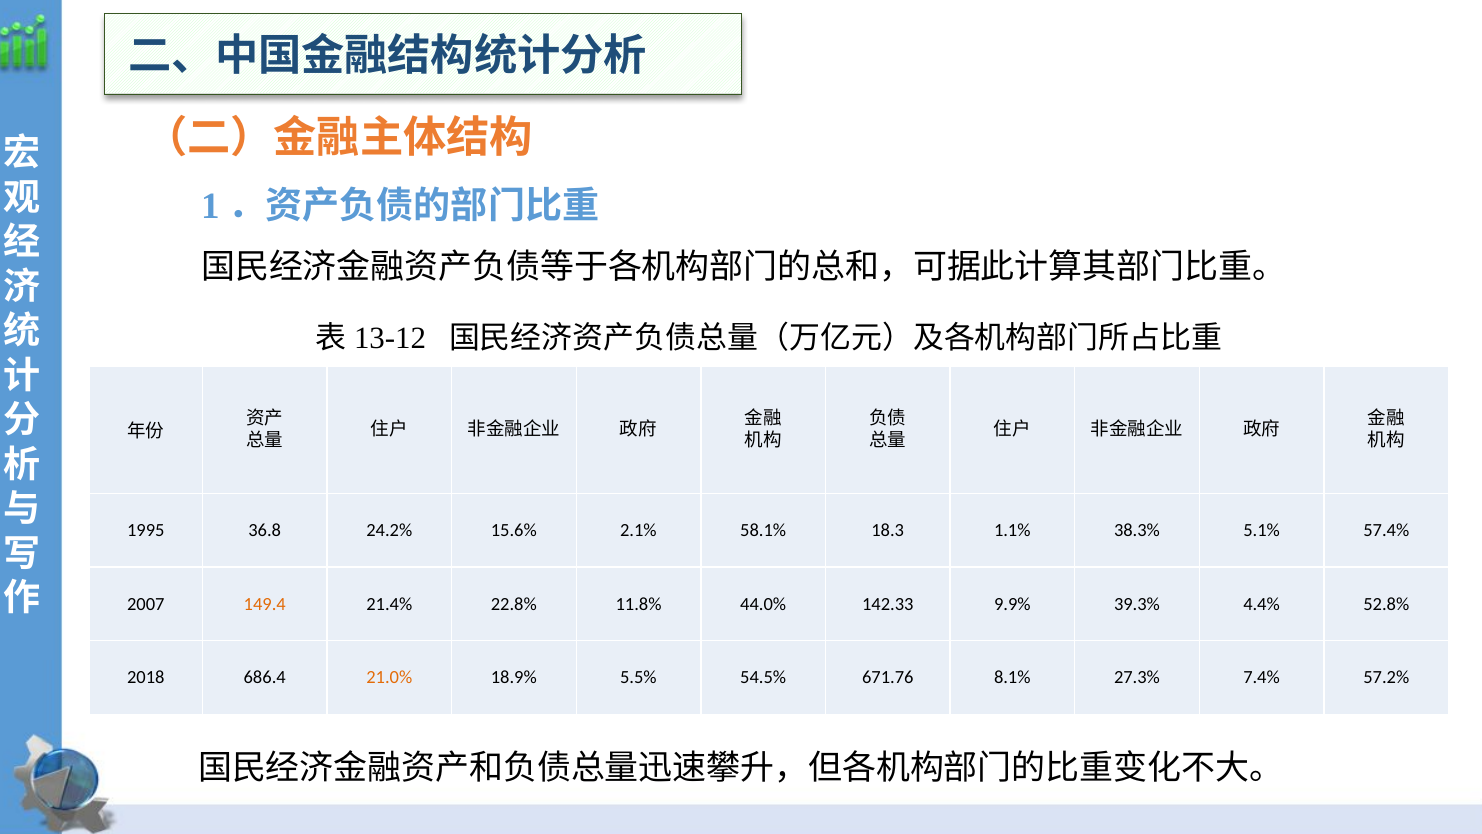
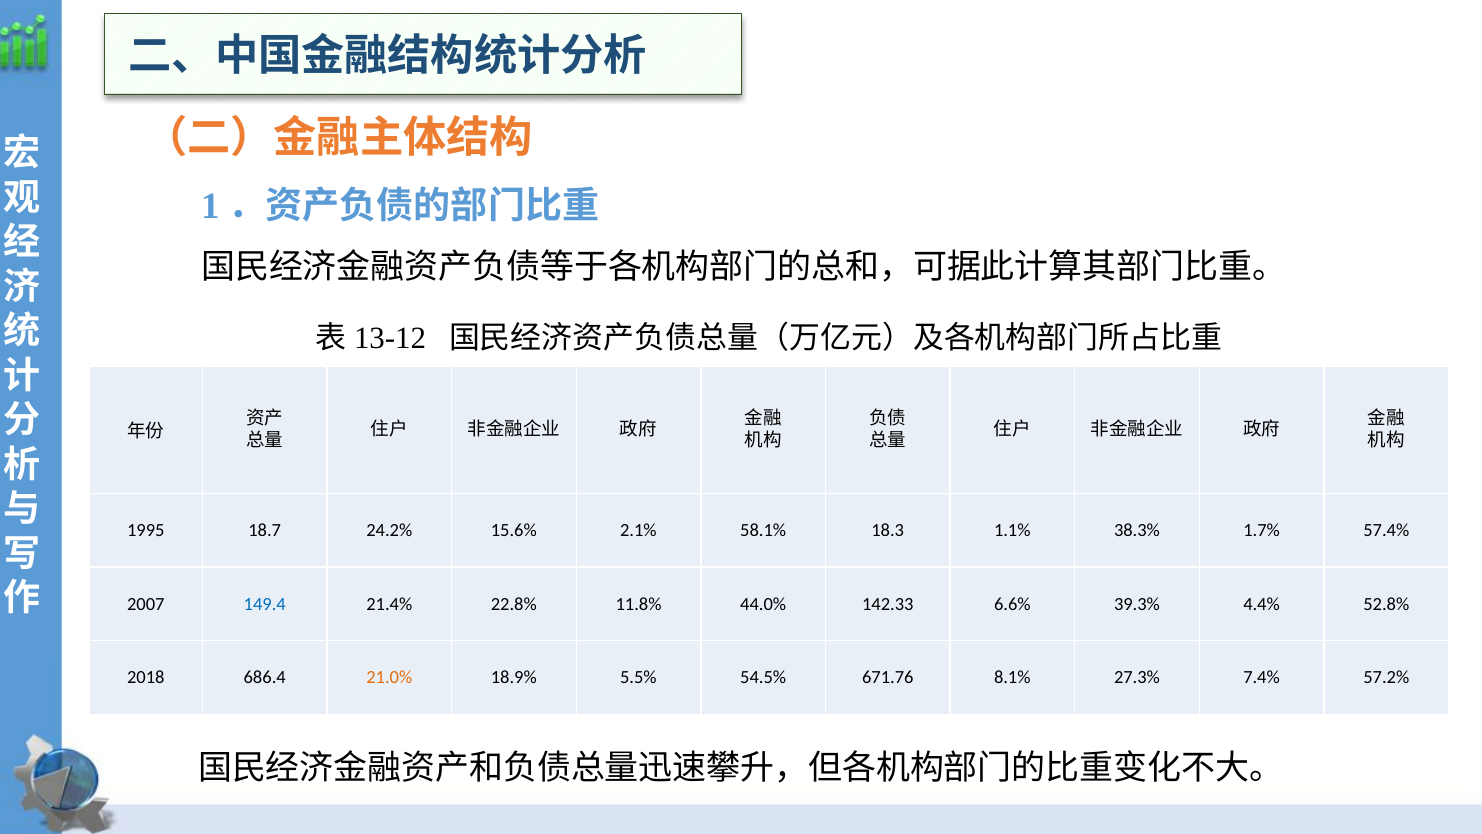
36.8: 36.8 -> 18.7 (265, 530)
5.1%: 5.1% -> 1.7% (1262, 530)
149.4 colour: orange -> blue (265, 604)
9.9%: 9.9% -> 6.6% (1012, 604)
